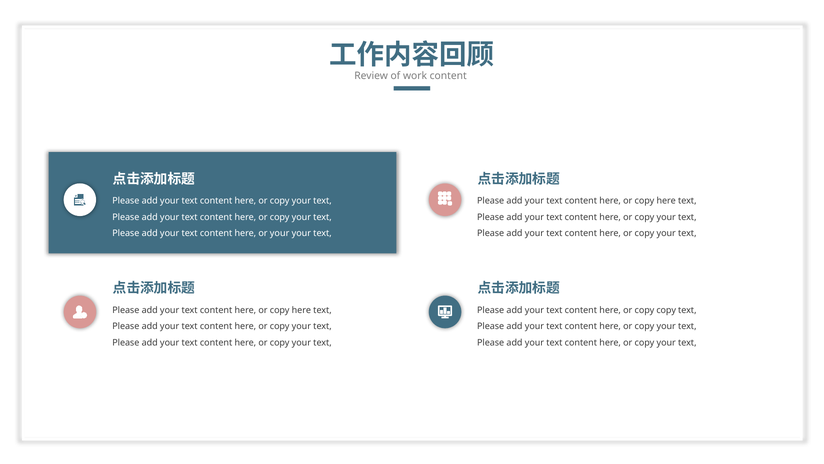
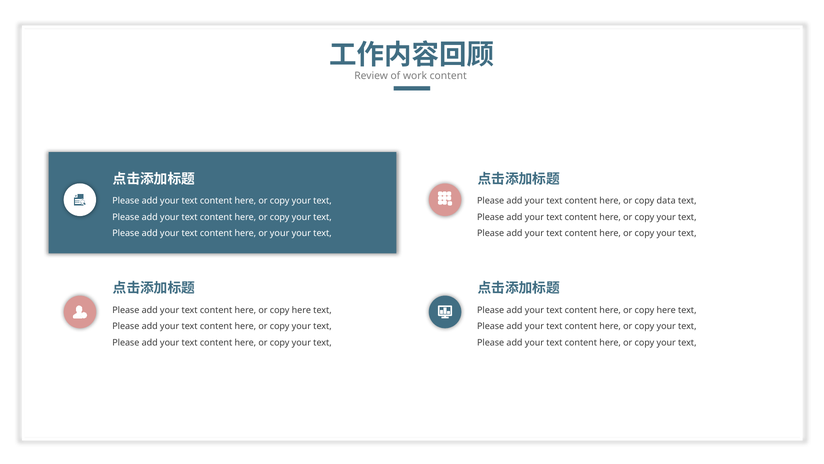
here: here -> data (666, 201)
copy: copy -> here (666, 310)
